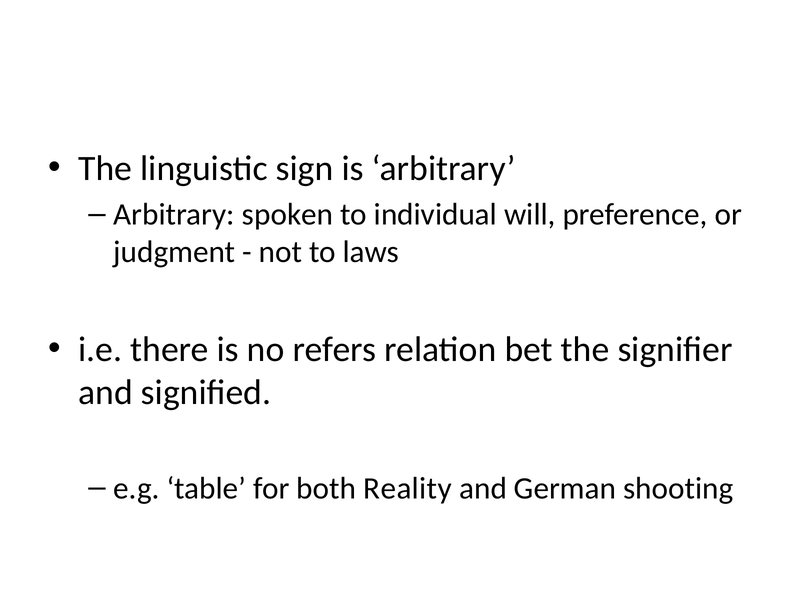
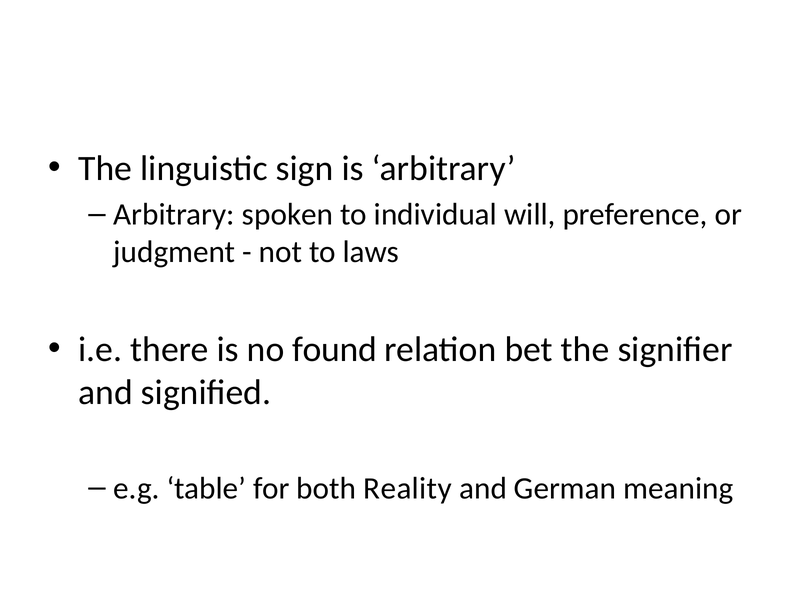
refers: refers -> found (335, 350)
shooting: shooting -> meaning (678, 489)
